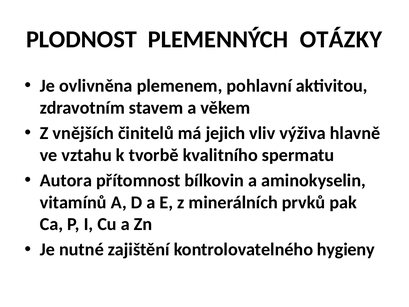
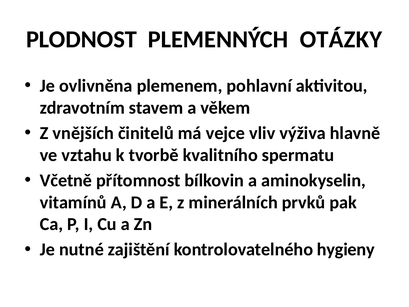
jejich: jejich -> vejce (225, 133)
Autora: Autora -> Včetně (66, 180)
